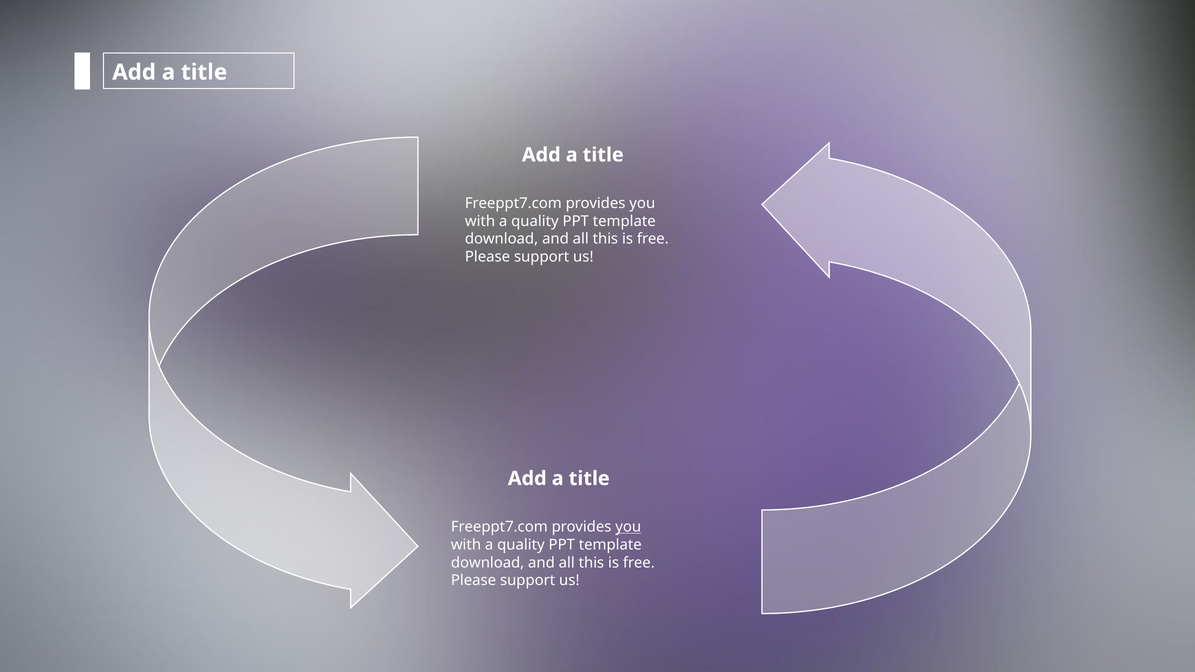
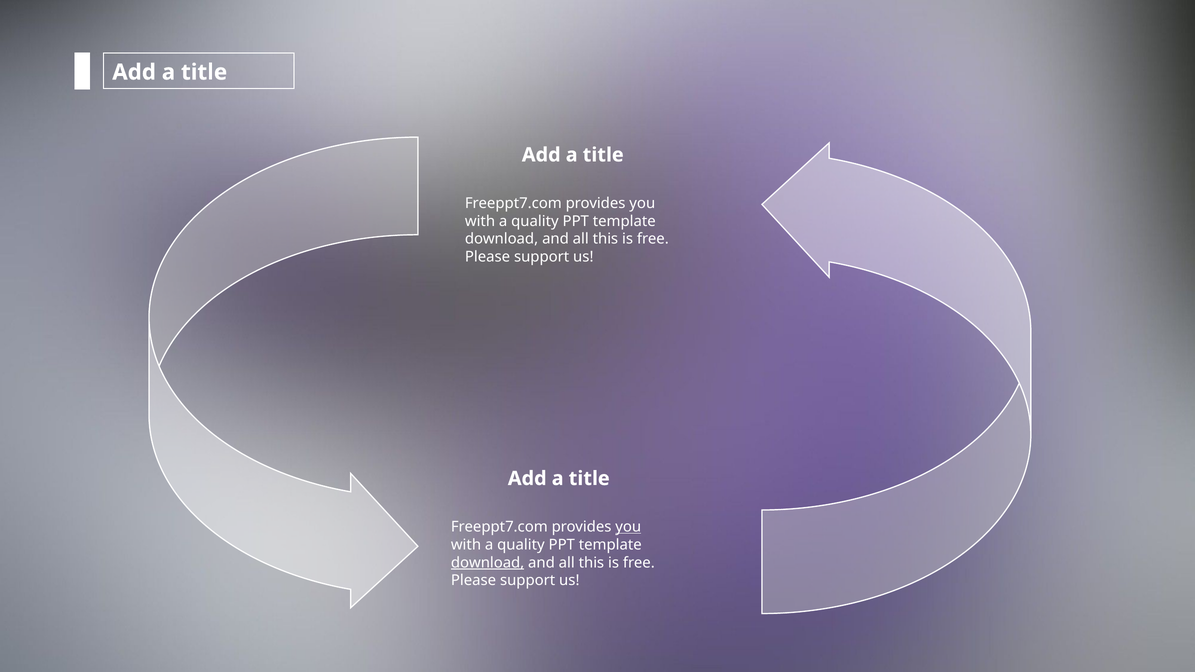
download underline: none -> present (488, 563)
